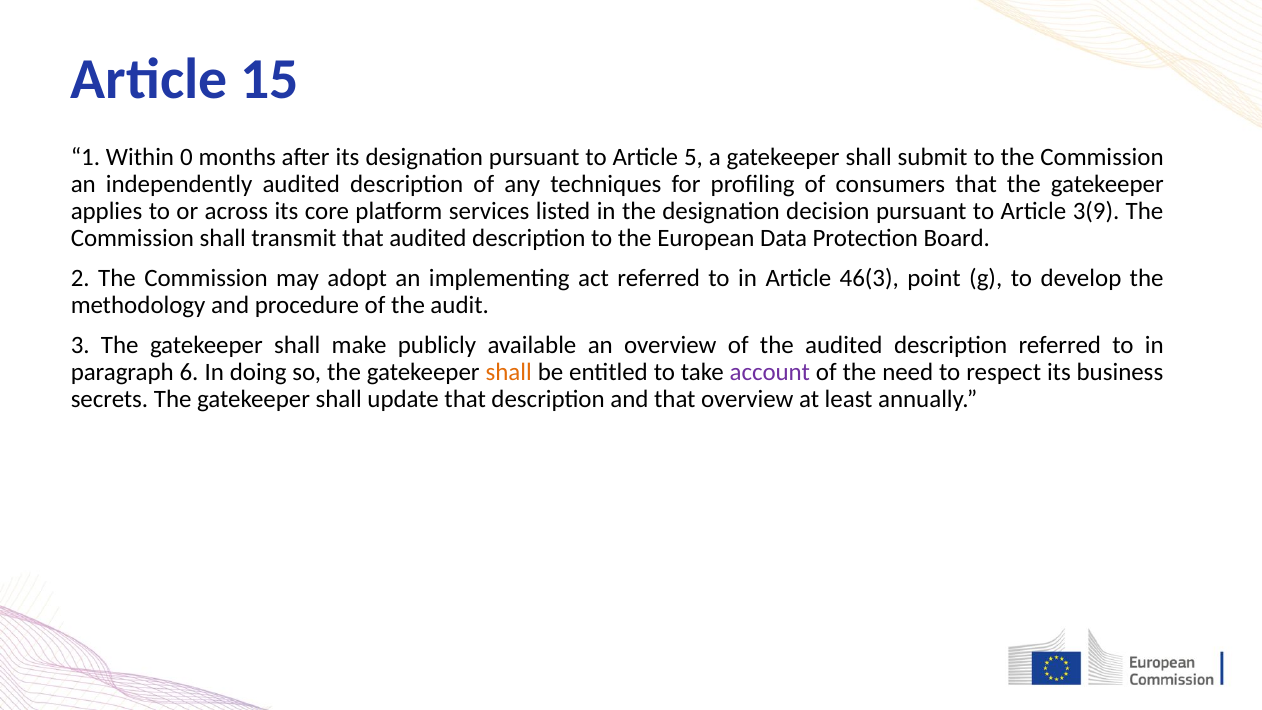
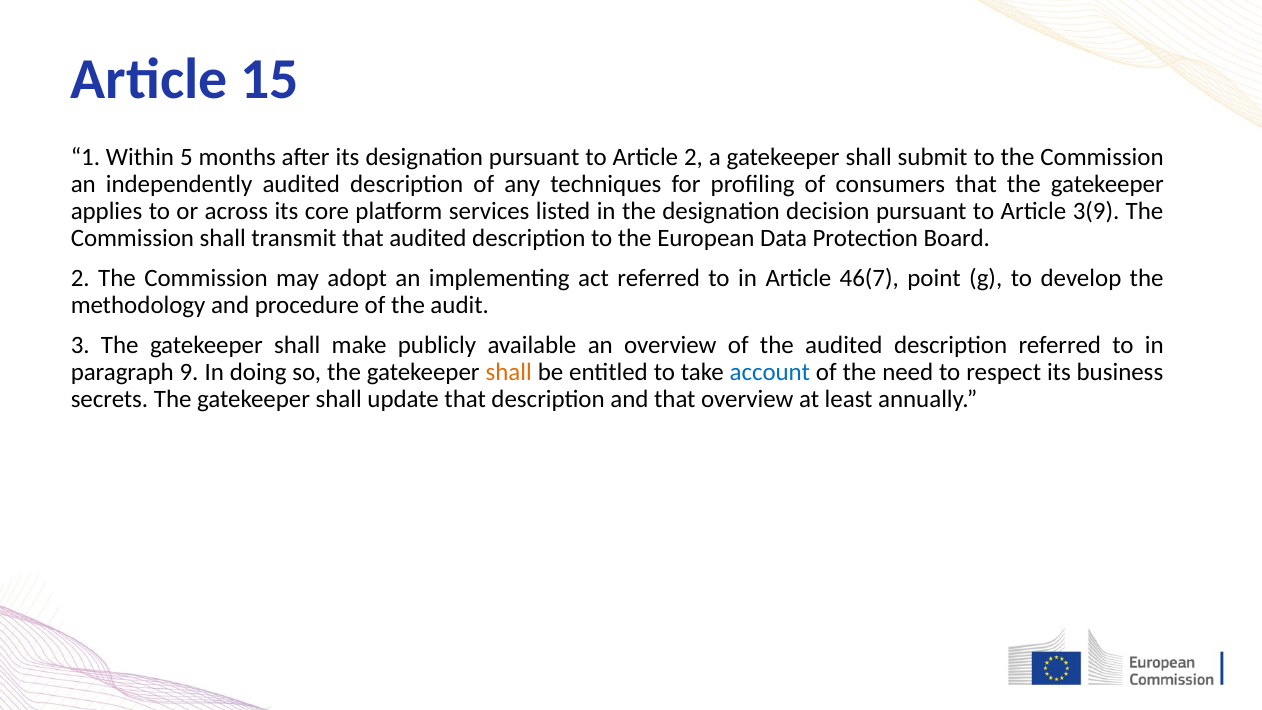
0: 0 -> 5 (186, 157)
Article 5: 5 -> 2 (694, 157)
46(3: 46(3 -> 46(7 (869, 278)
6: 6 -> 9 (189, 372)
account colour: purple -> blue (770, 372)
